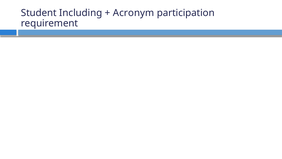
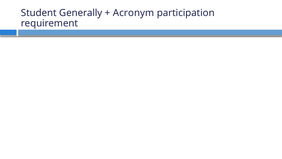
Including: Including -> Generally (81, 13)
